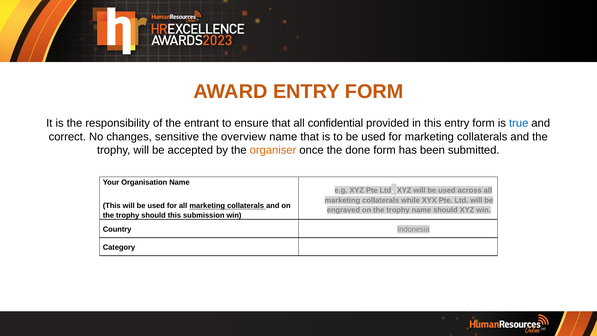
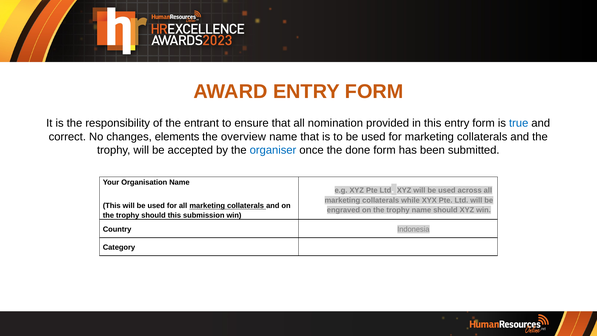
confidential: confidential -> nomination (335, 123)
sensitive: sensitive -> elements (177, 137)
organiser colour: orange -> blue (273, 150)
